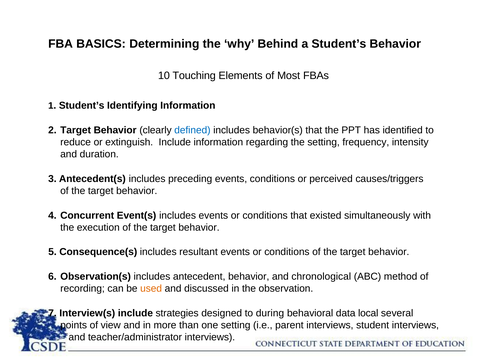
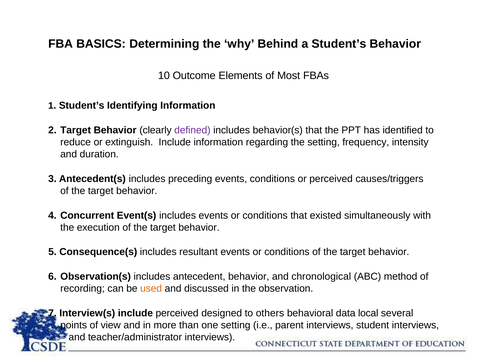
Touching: Touching -> Outcome (194, 76)
defined colour: blue -> purple (192, 130)
include strategies: strategies -> perceived (177, 314)
during: during -> others (270, 314)
